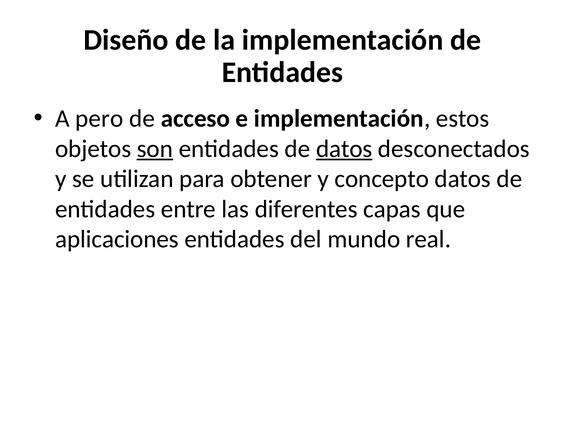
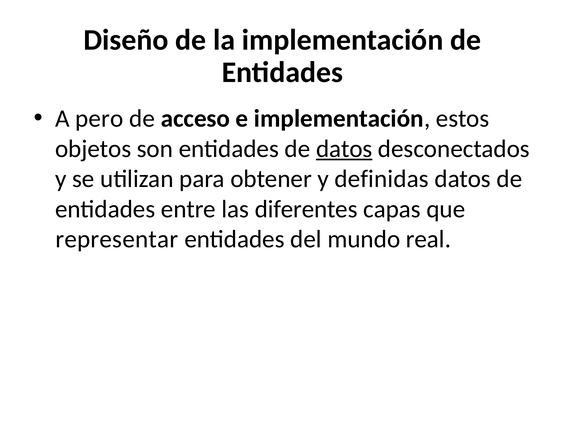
son underline: present -> none (155, 149)
concepto: concepto -> definidas (382, 179)
aplicaciones: aplicaciones -> representar (117, 239)
